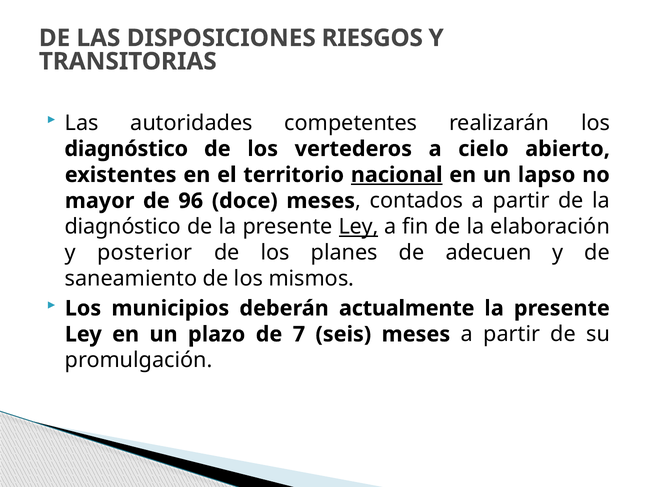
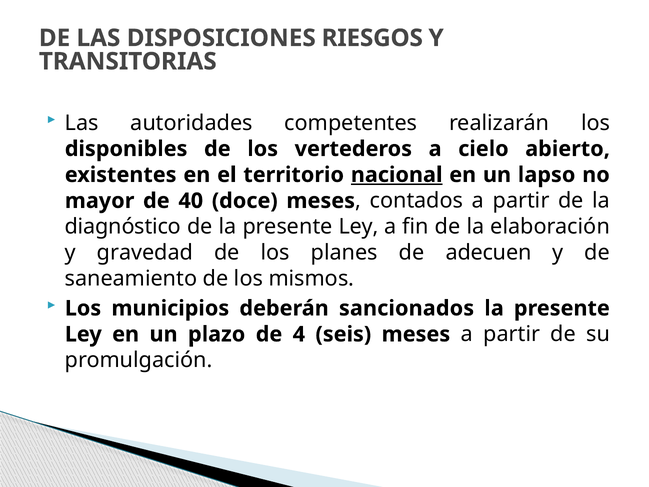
diagnóstico: diagnóstico -> disponibles (126, 149)
96: 96 -> 40 (191, 201)
Ley underline: present -> none (358, 227)
posterior: posterior -> gravedad (145, 253)
actualmente: actualmente -> sancionados (407, 308)
7: 7 -> 4 (299, 334)
